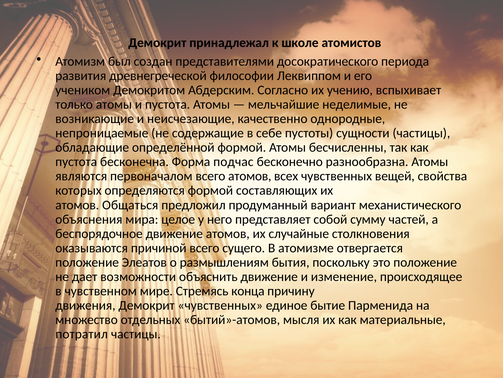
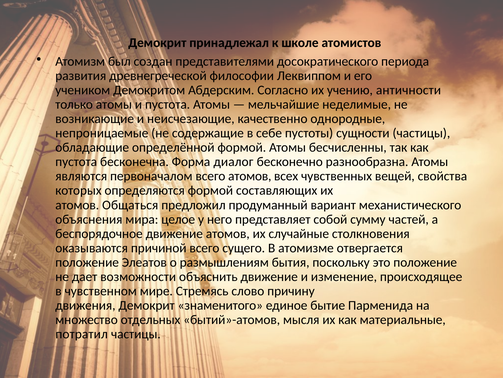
вспыхивает: вспыхивает -> античности (408, 90)
подчас: подчас -> диалог (233, 162)
конца: конца -> слово (248, 291)
Демокрит чувственных: чувственных -> знаменитого (220, 305)
